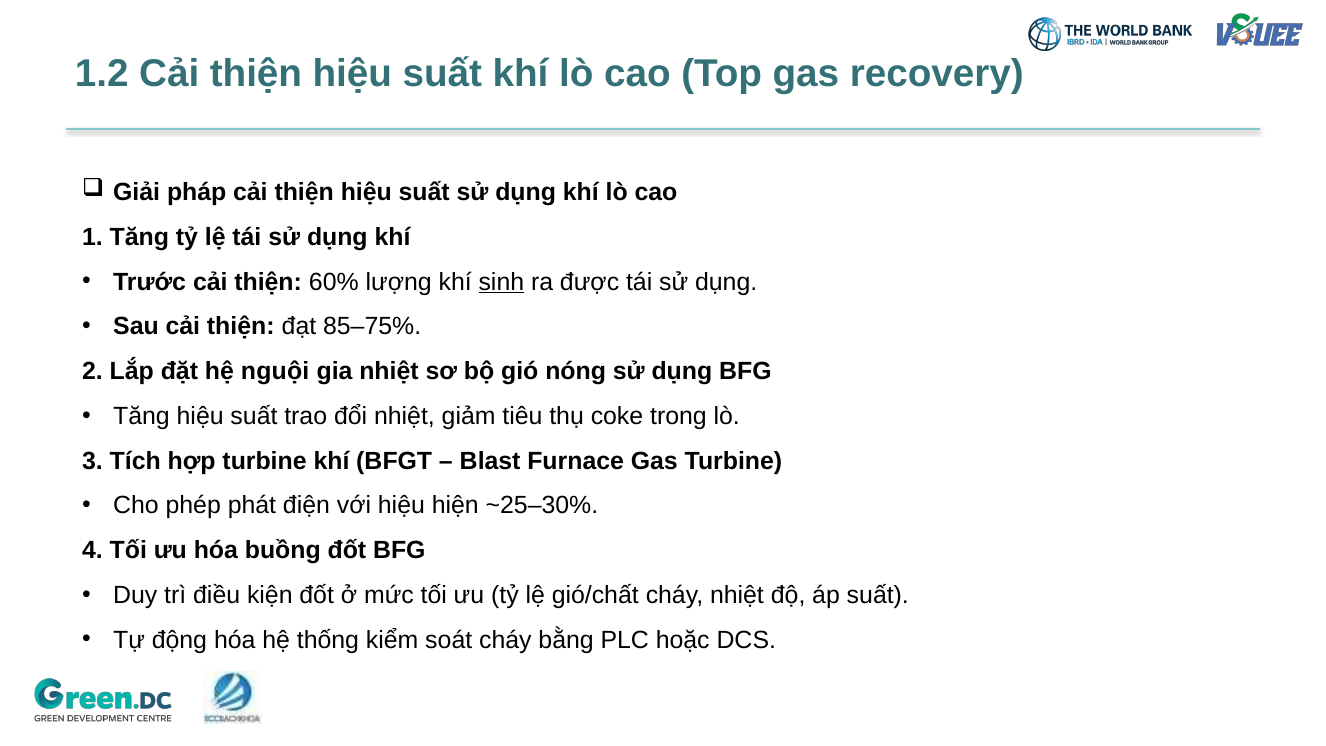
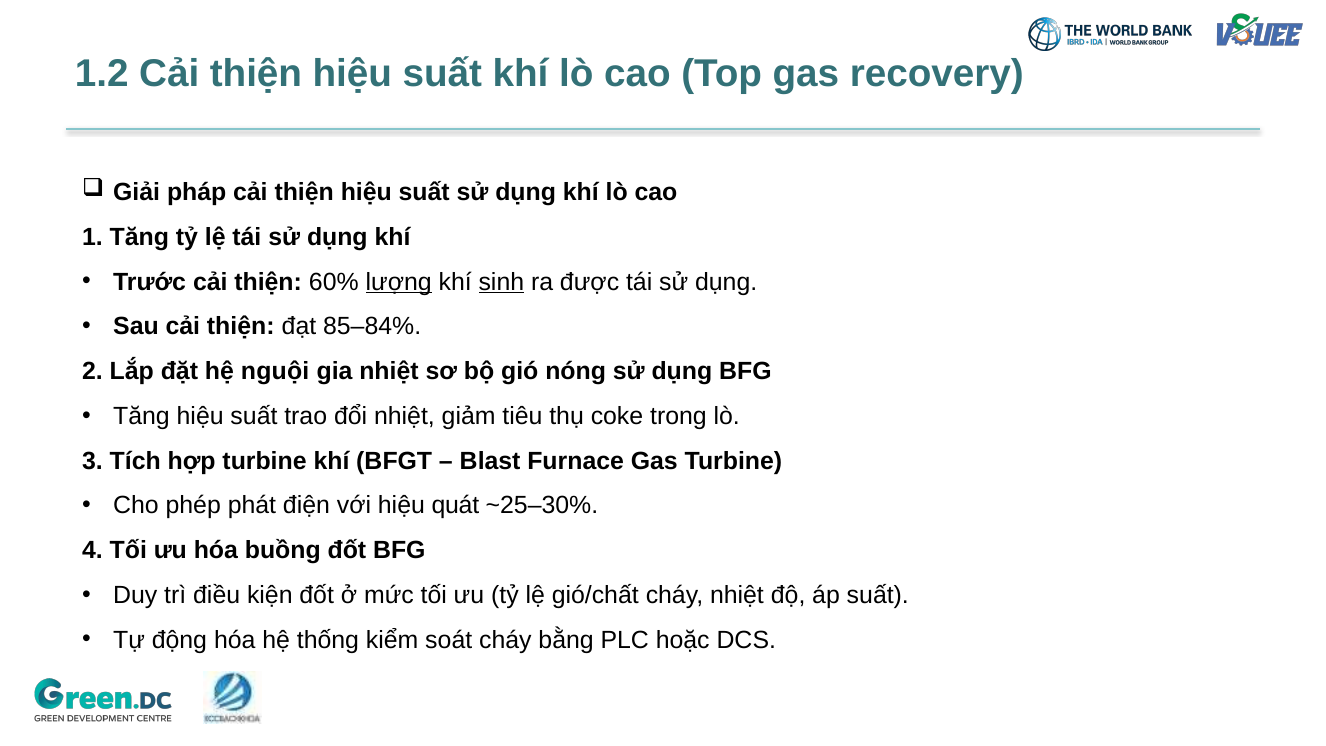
lượng underline: none -> present (399, 282)
85–75%: 85–75% -> 85–84% (372, 327)
hiện: hiện -> quát (455, 506)
